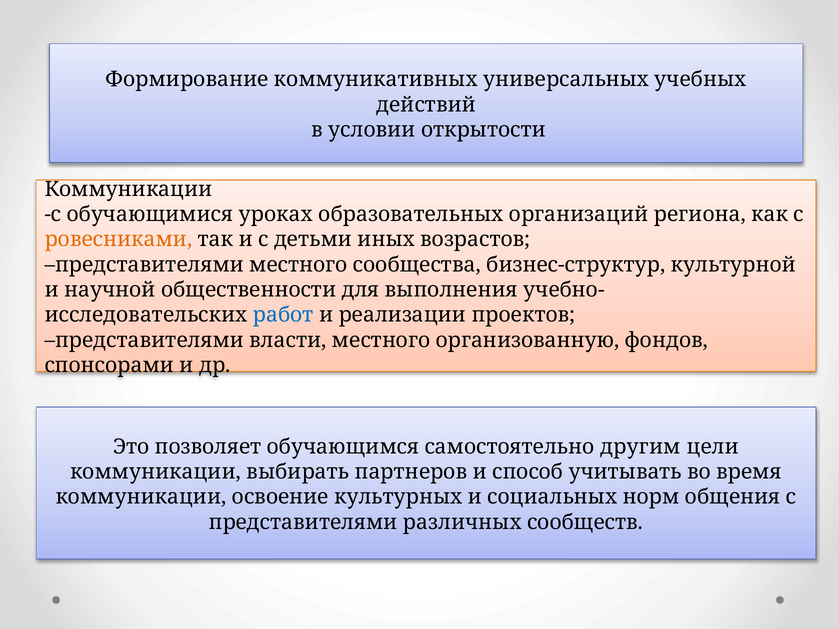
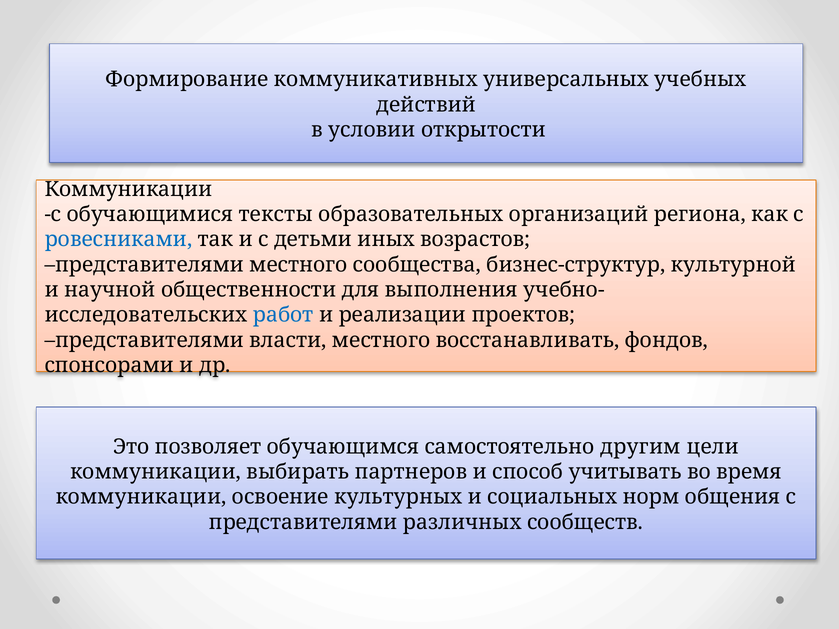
уроках: уроках -> тексты (276, 214)
ровесниками colour: orange -> blue (118, 240)
организованную: организованную -> восстанавливать (527, 340)
